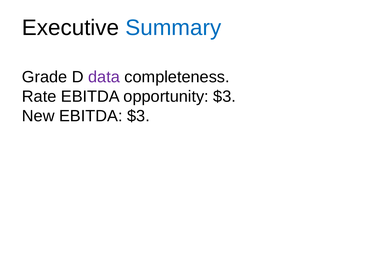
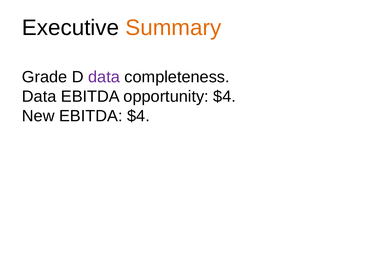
Summary colour: blue -> orange (173, 28)
Rate: Rate -> Data (39, 97)
opportunity $3: $3 -> $4 (225, 97)
EBITDA $3: $3 -> $4 (138, 116)
